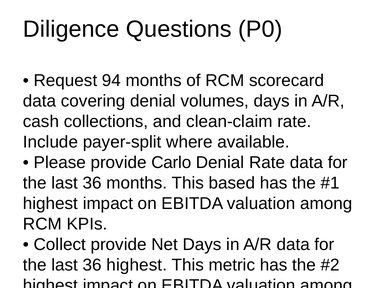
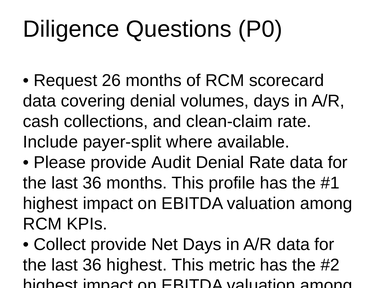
94: 94 -> 26 (111, 81)
Carlo: Carlo -> Audit (171, 162)
based: based -> profile (232, 183)
